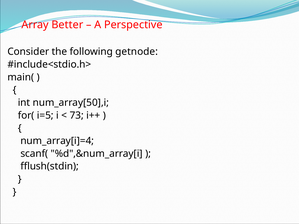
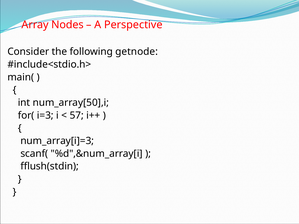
Better: Better -> Nodes (67, 25)
i=5: i=5 -> i=3 (45, 115)
73: 73 -> 57 (77, 115)
num_array[i]=4: num_array[i]=4 -> num_array[i]=3 (57, 141)
